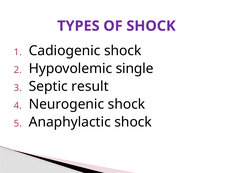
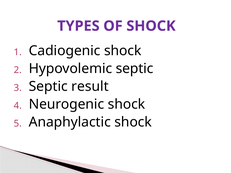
Hypovolemic single: single -> septic (135, 69)
